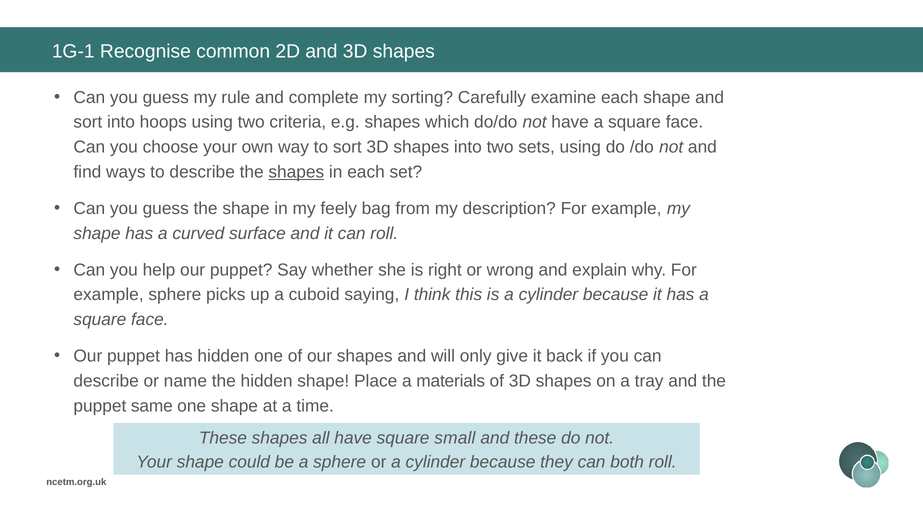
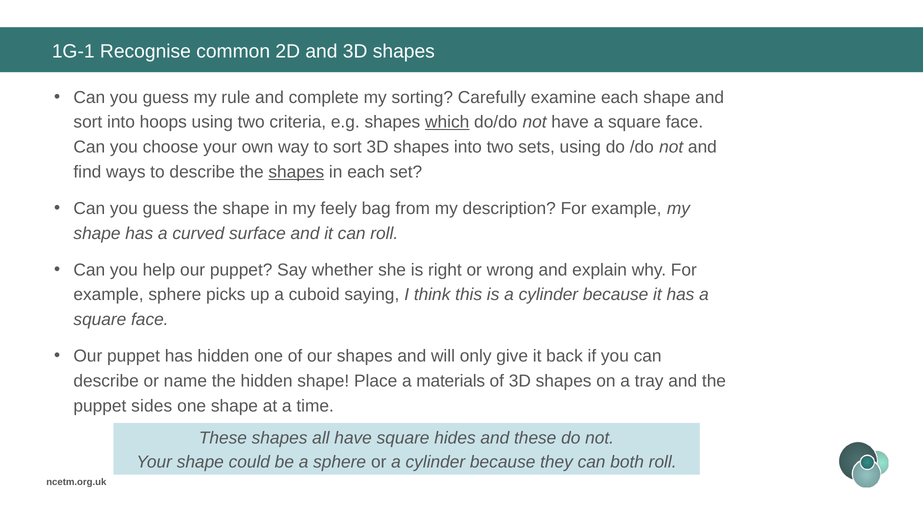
which underline: none -> present (447, 122)
same: same -> sides (152, 406)
small: small -> hides (455, 438)
